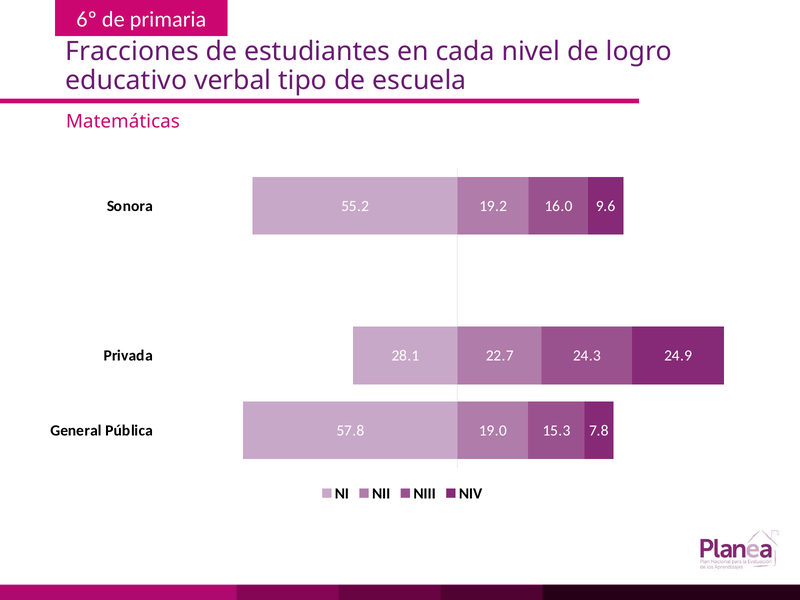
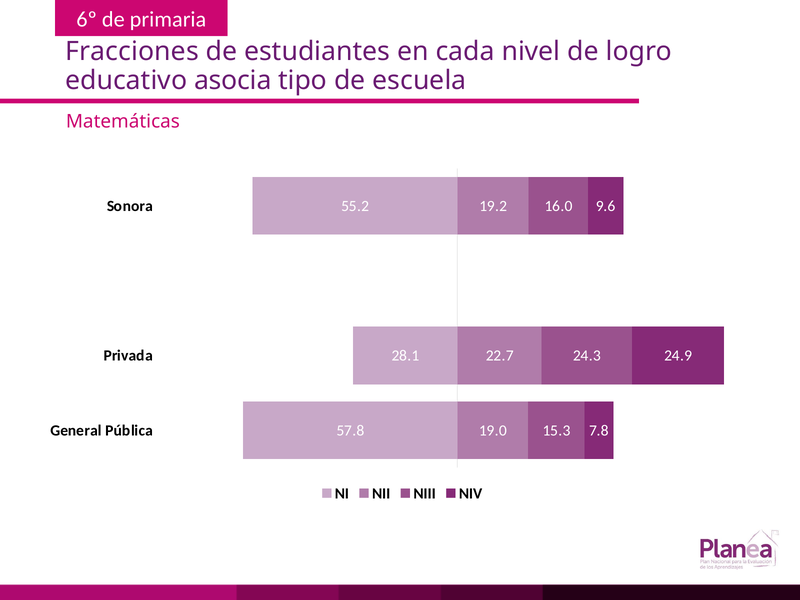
verbal: verbal -> asocia (233, 80)
